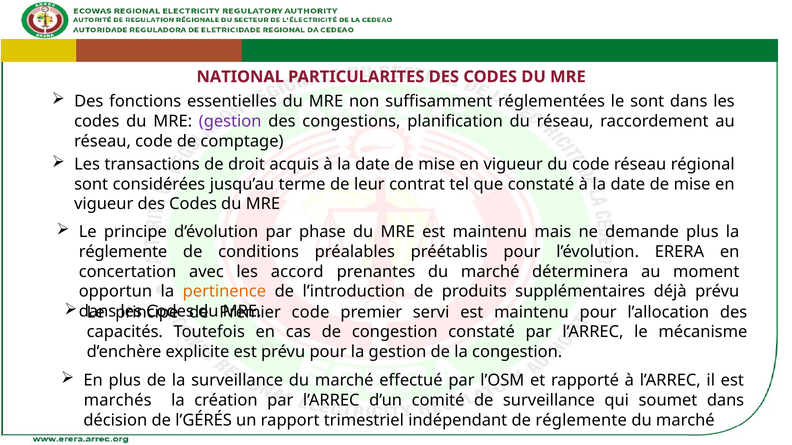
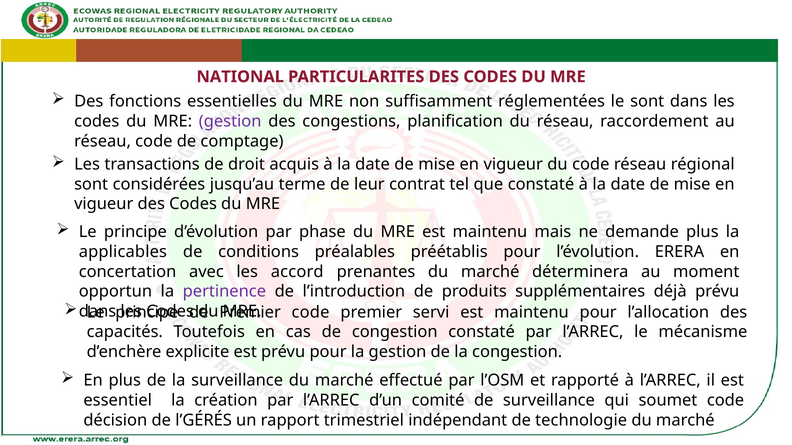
réglemente: réglemente -> applicables (123, 252)
pertinence colour: orange -> purple (224, 292)
marchés: marchés -> essentiel (118, 401)
soumet dans: dans -> code (726, 401)
de réglemente: réglemente -> technologie (581, 421)
